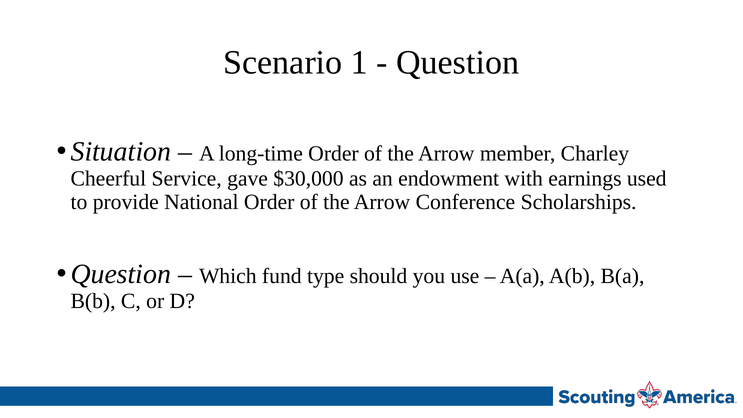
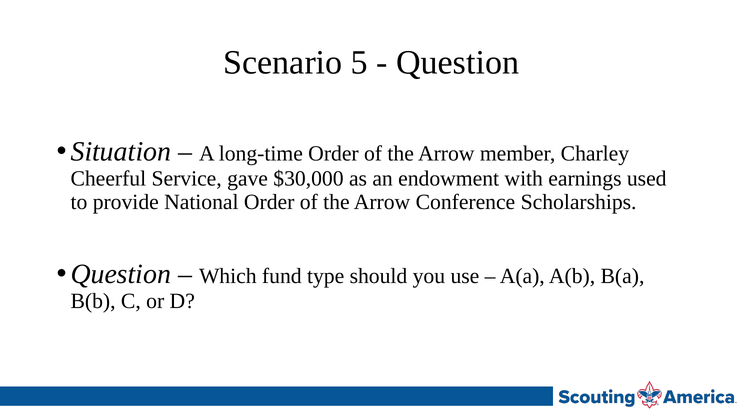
1: 1 -> 5 (359, 62)
